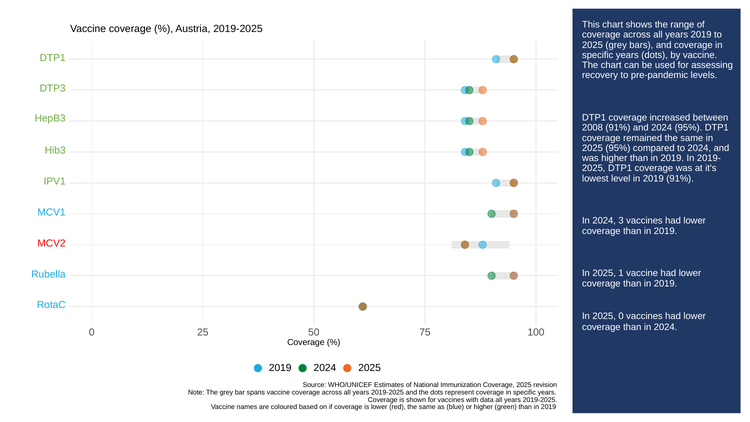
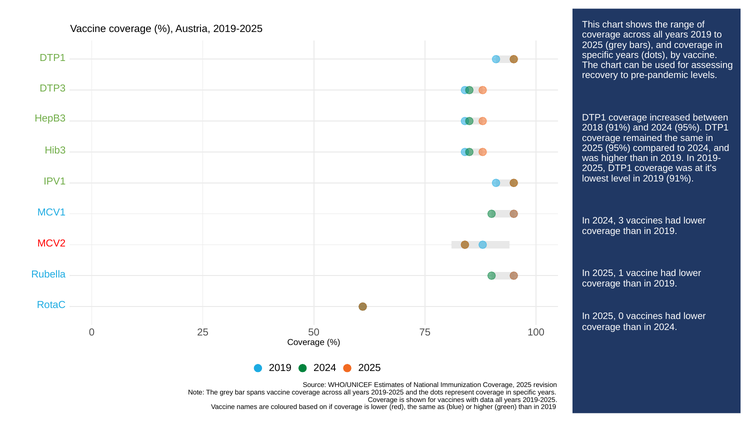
2008: 2008 -> 2018 (592, 128)
